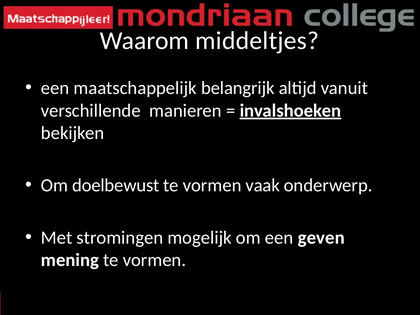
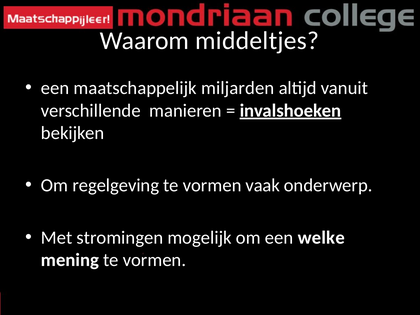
belangrijk: belangrijk -> miljarden (238, 88)
doelbewust: doelbewust -> regelgeving (116, 185)
geven: geven -> welke (321, 238)
